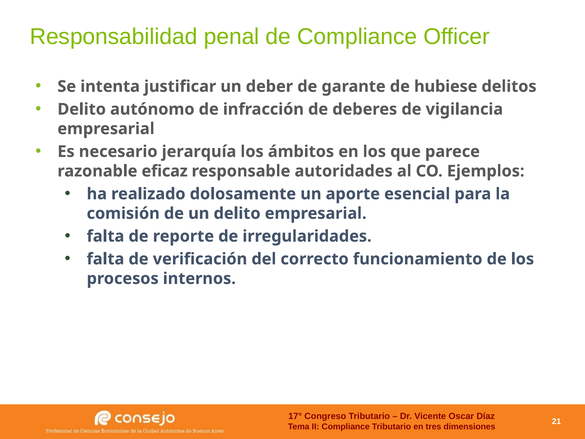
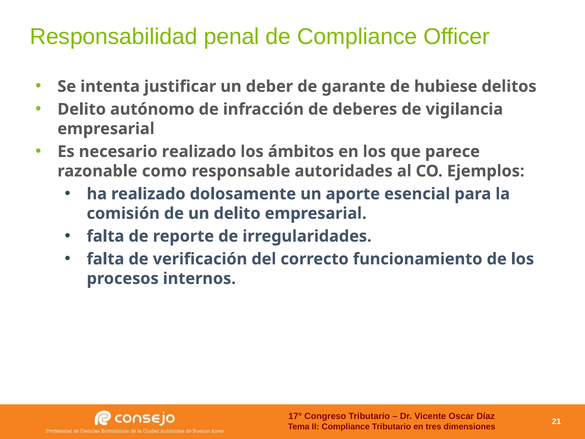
necesario jerarquía: jerarquía -> realizado (199, 152)
eficaz: eficaz -> como (164, 171)
